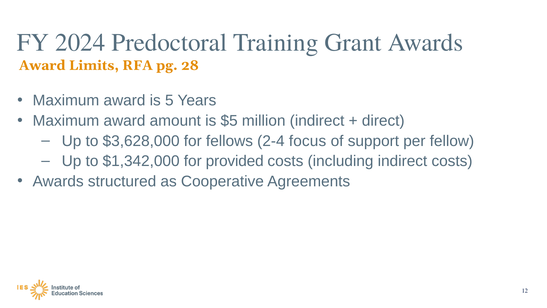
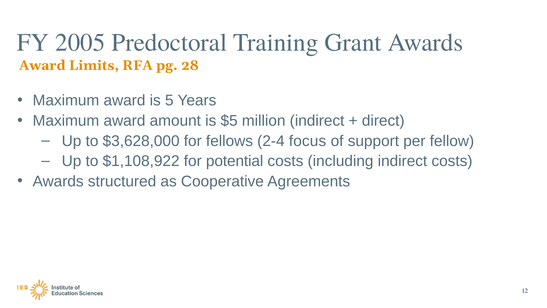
2024: 2024 -> 2005 (80, 42)
$1,342,000: $1,342,000 -> $1,108,922 (141, 161)
provided: provided -> potential (235, 161)
